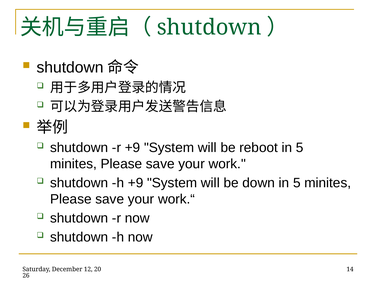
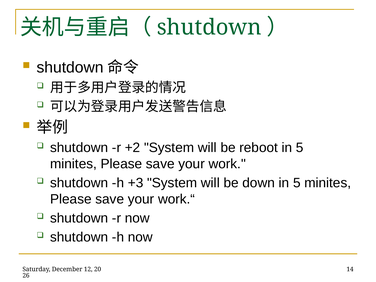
r +9: +9 -> +2 (133, 148)
h +9: +9 -> +3 (136, 183)
